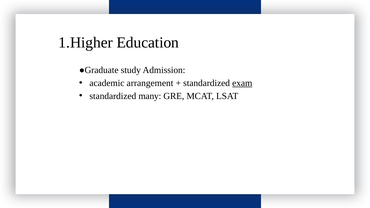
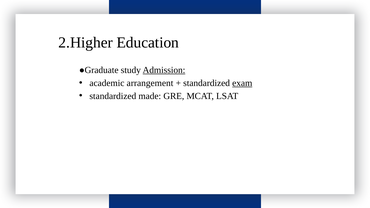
1.Higher: 1.Higher -> 2.Higher (86, 42)
Admission underline: none -> present (164, 70)
many: many -> made (150, 96)
